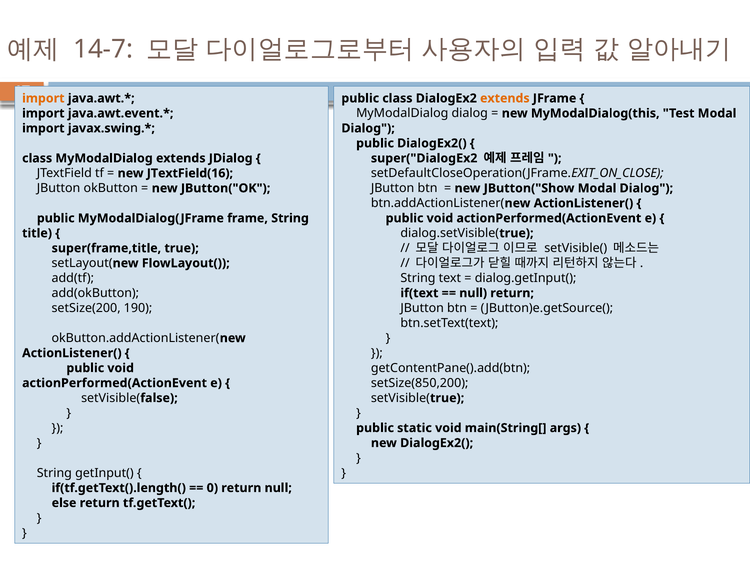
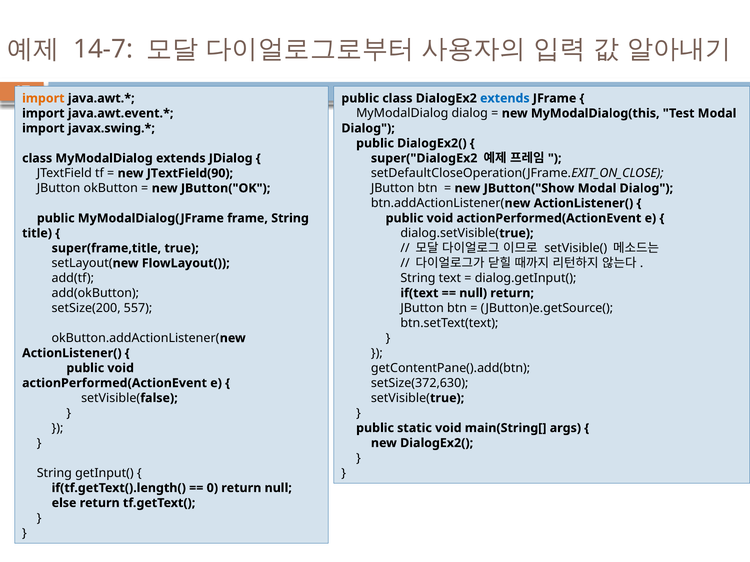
extends colour: orange -> blue (505, 98)
JTextField(16: JTextField(16 -> JTextField(90 (190, 173)
190: 190 -> 557 (138, 308)
setSize(850,200: setSize(850,200 -> setSize(372,630 (420, 383)
